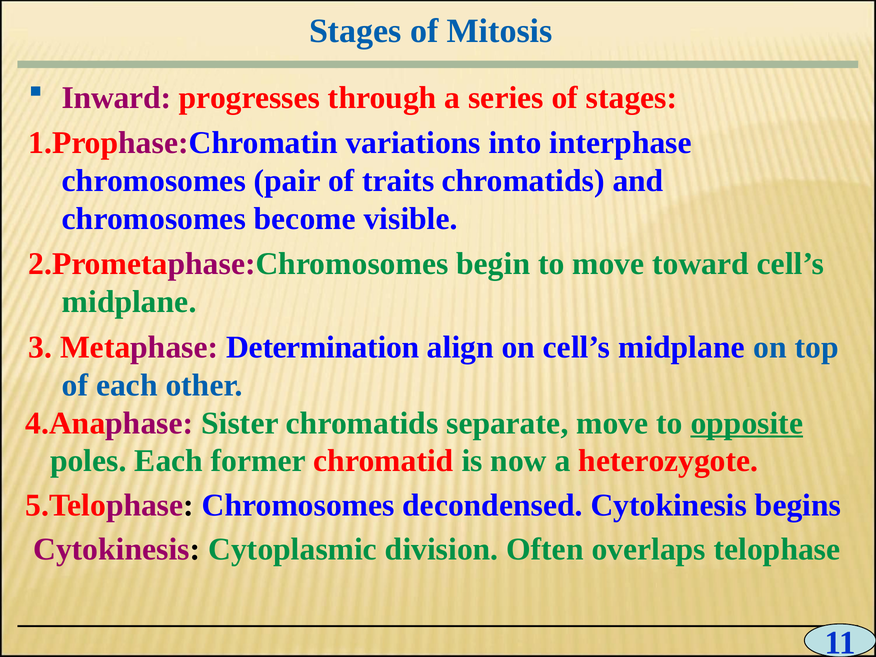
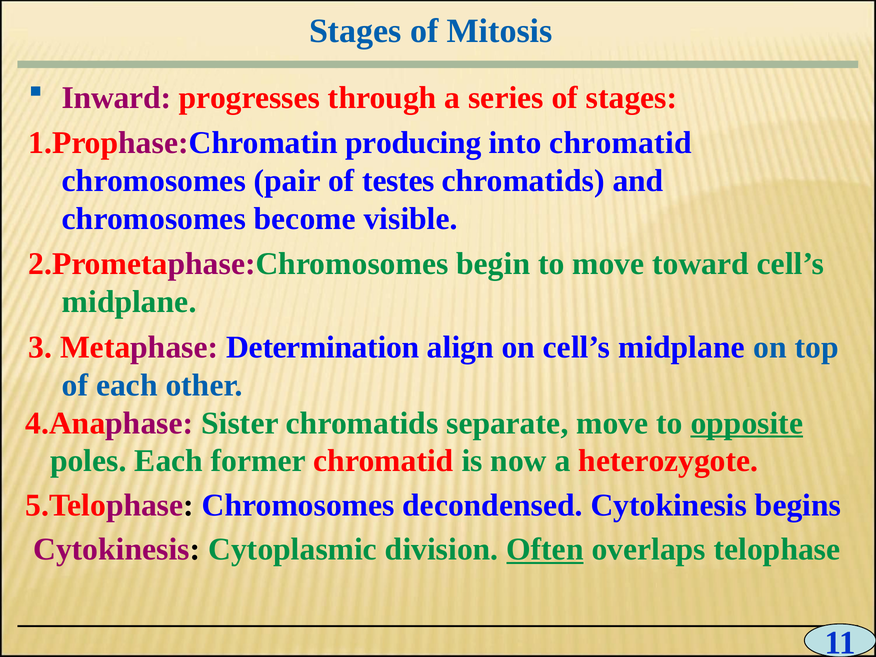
variations: variations -> producing (413, 143)
into interphase: interphase -> chromatid (621, 143)
traits: traits -> testes (398, 181)
Often underline: none -> present (545, 550)
